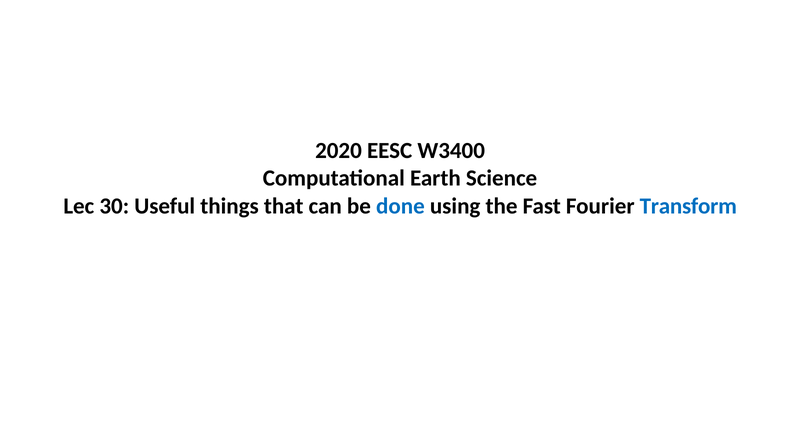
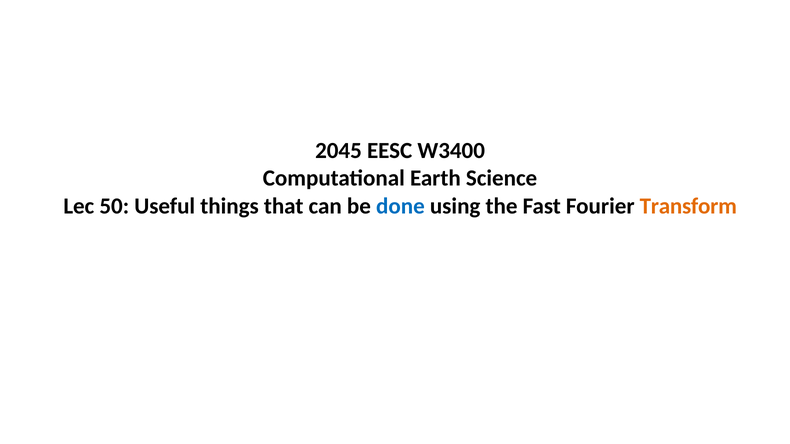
2020: 2020 -> 2045 (339, 151)
30: 30 -> 50 (114, 206)
Transform colour: blue -> orange (688, 206)
